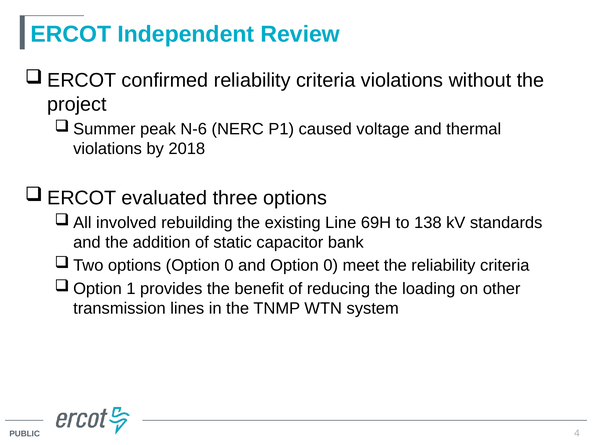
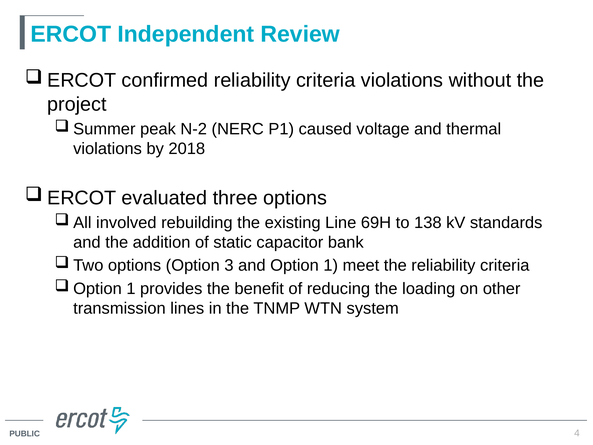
N-6: N-6 -> N-2 (194, 129)
options Option 0: 0 -> 3 (229, 265)
and Option 0: 0 -> 1 (331, 265)
